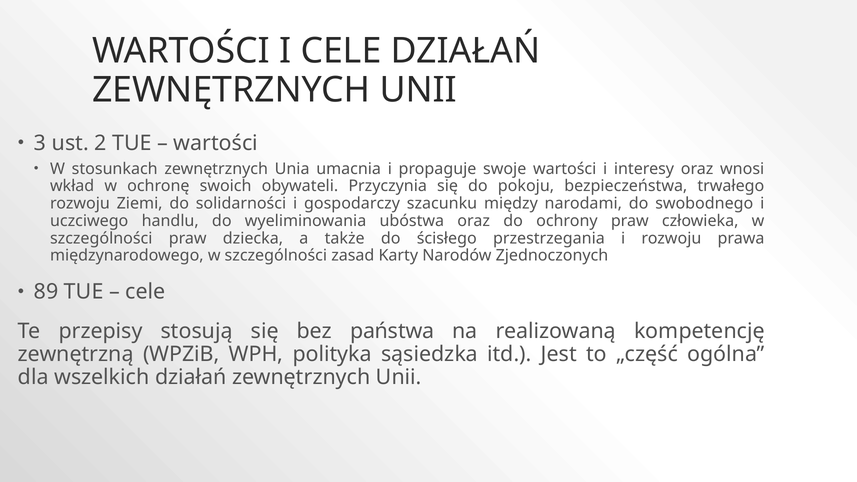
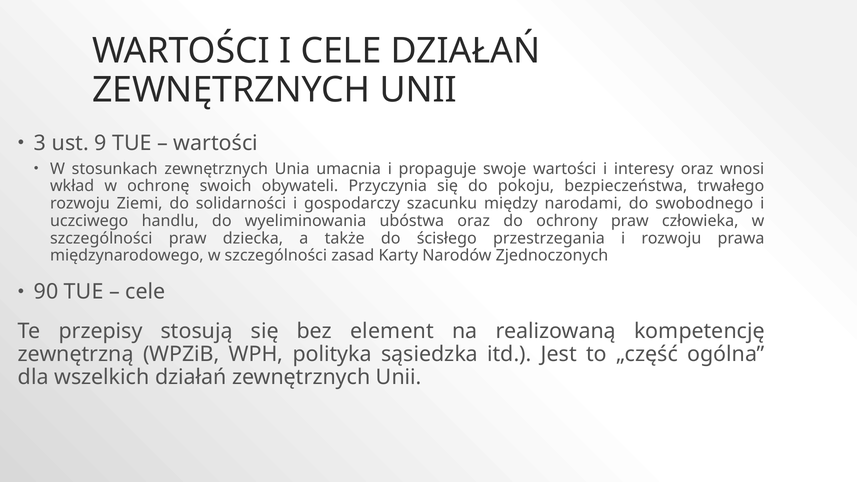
2: 2 -> 9 (100, 143)
89: 89 -> 90 (46, 292)
państwa: państwa -> element (392, 331)
